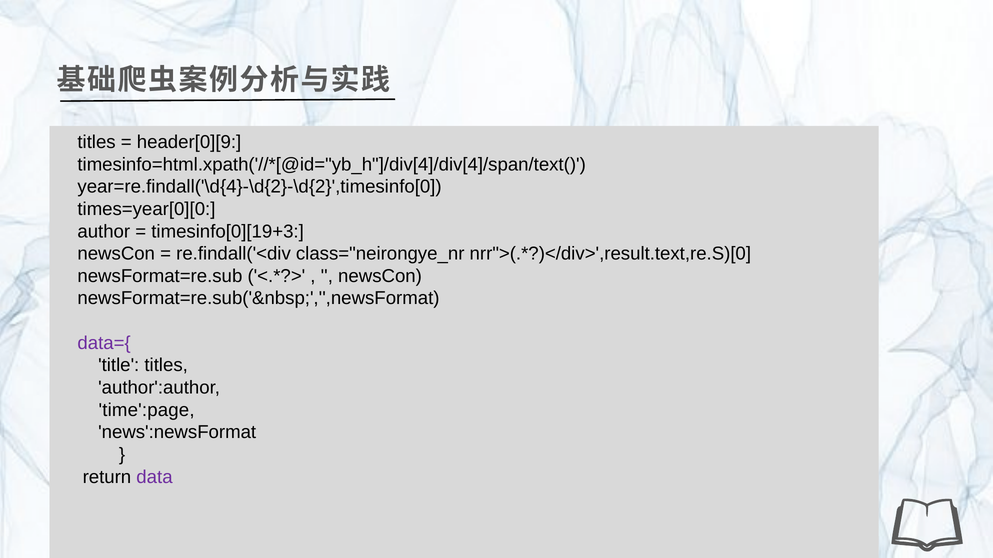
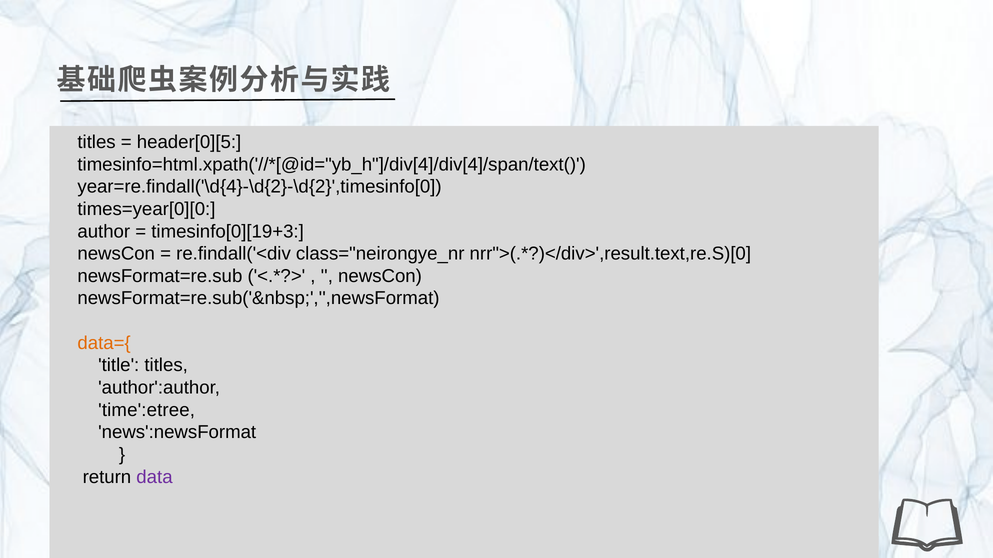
header[0][9: header[0][9 -> header[0][5 (189, 142)
data={ colour: purple -> orange (104, 343)
time':page: time':page -> time':etree (147, 410)
